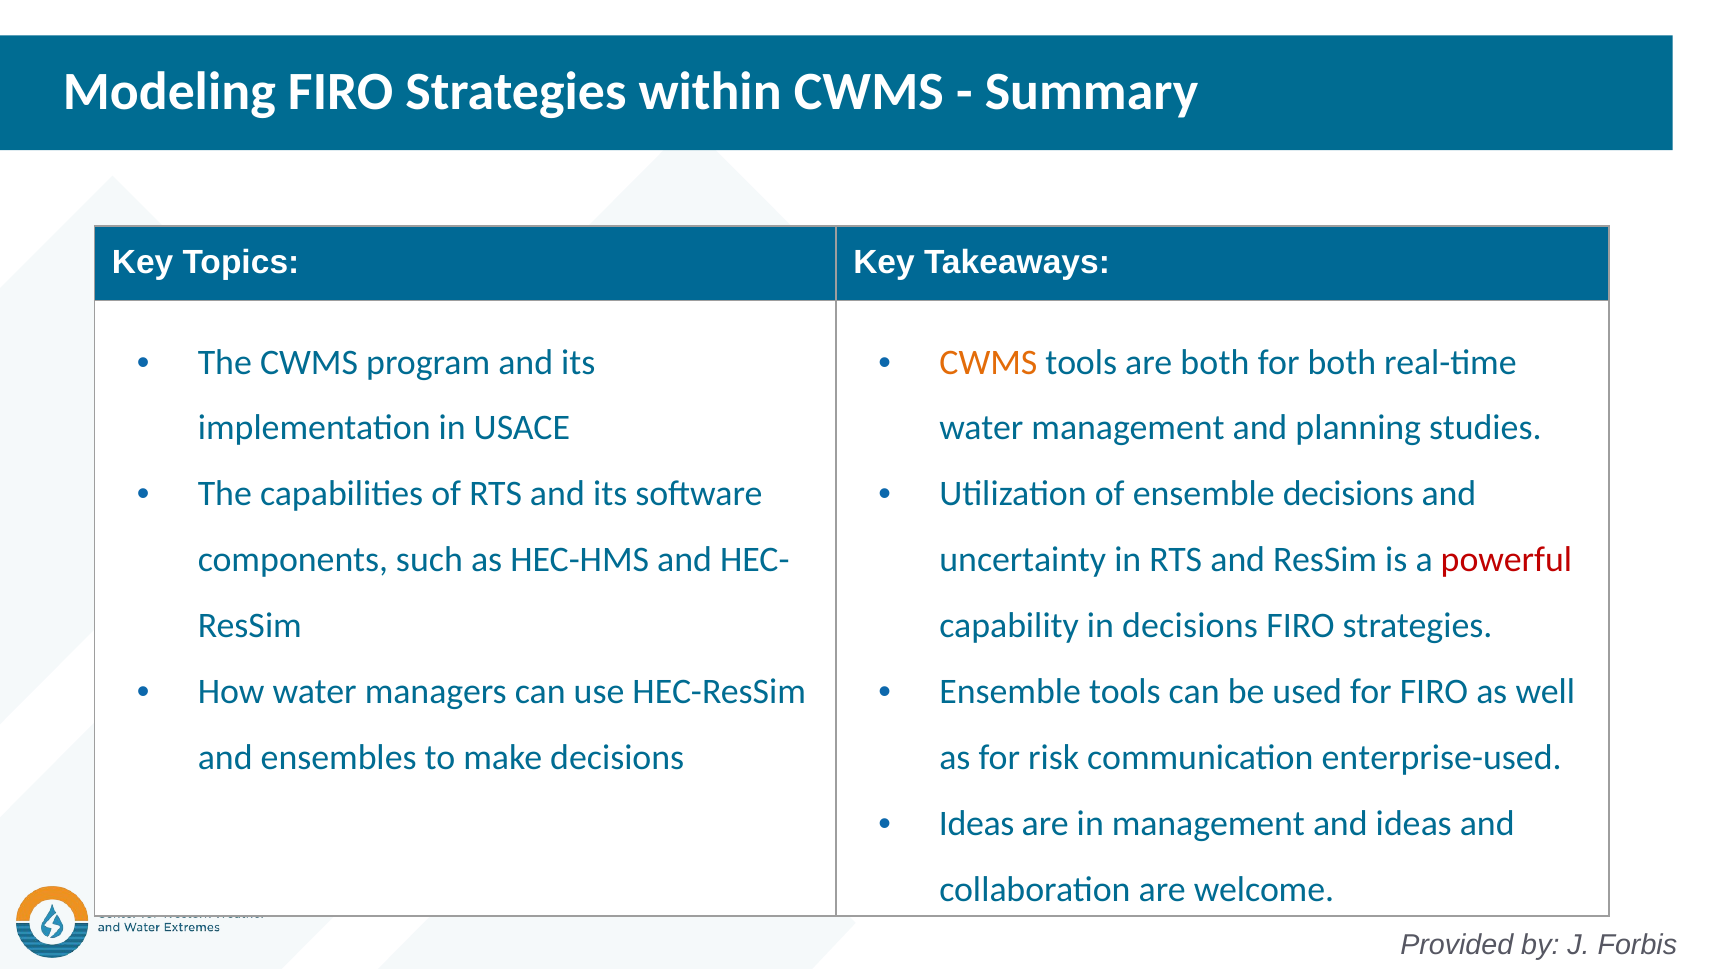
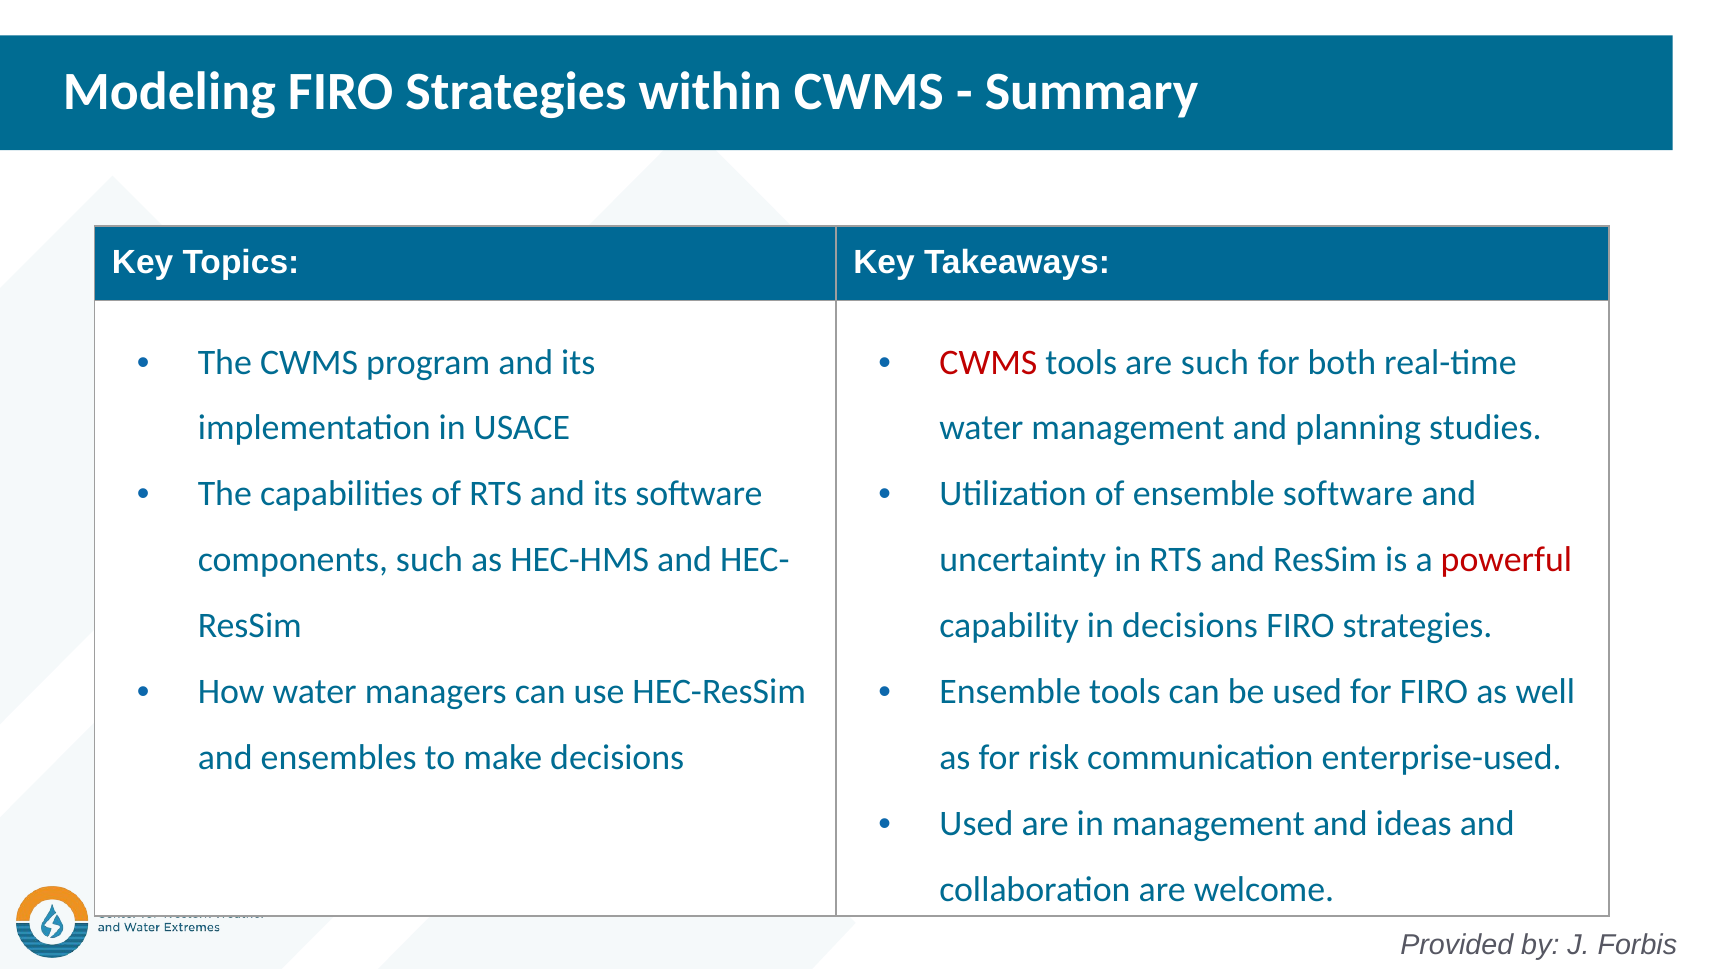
CWMS colour: orange -> red (988, 362)
are both: both -> such (1215, 362)
ensemble decisions: decisions -> software (1348, 494)
Ideas: Ideas -> Used (976, 823)
